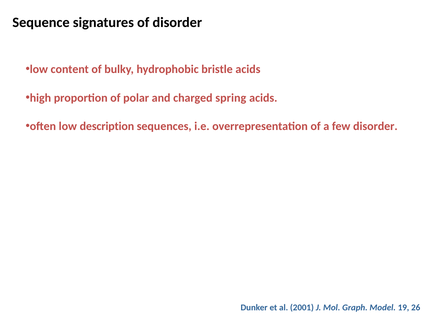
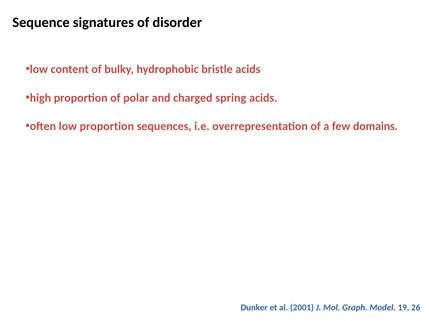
low description: description -> proportion (107, 127)
few disorder: disorder -> domains (375, 127)
